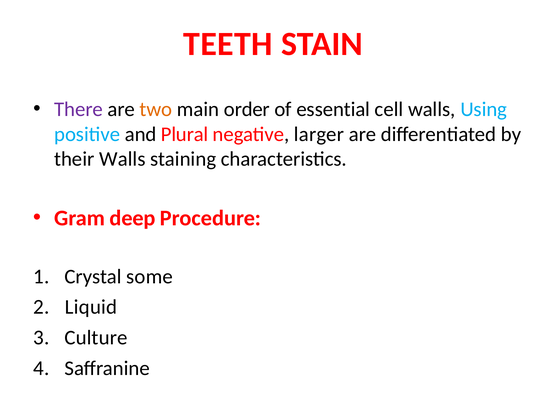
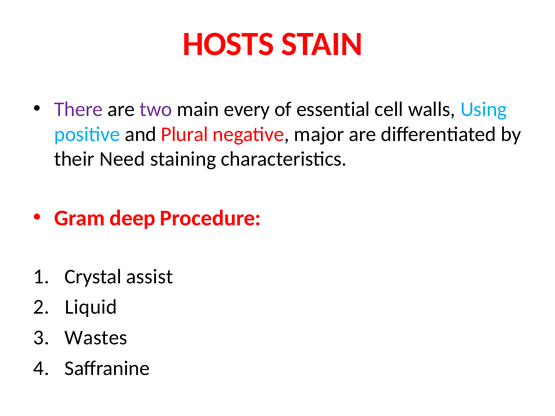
TEETH: TEETH -> HOSTS (228, 44)
two colour: orange -> purple (156, 109)
order: order -> every (247, 109)
larger: larger -> major (319, 134)
their Walls: Walls -> Need (122, 159)
some: some -> assist (150, 277)
Culture: Culture -> Wastes (96, 338)
